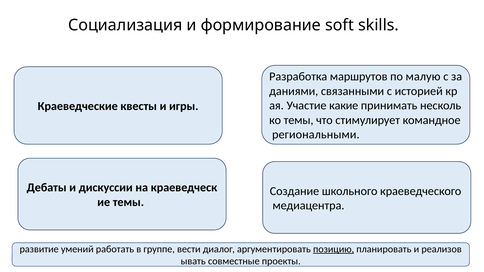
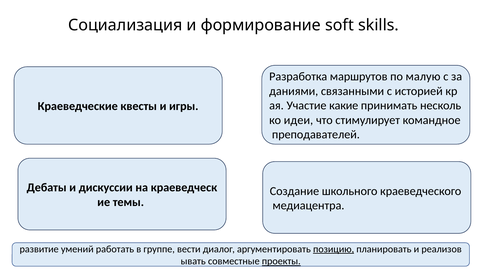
темы: темы -> идеи (299, 120)
региональными: региональными -> преподавателей (316, 135)
проекты underline: none -> present (281, 261)
